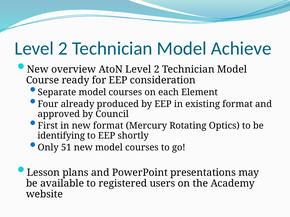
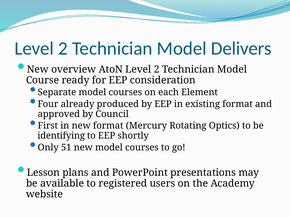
Achieve: Achieve -> Delivers (241, 49)
